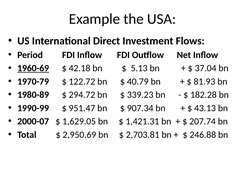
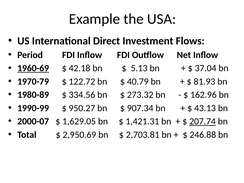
294.72: 294.72 -> 334.56 (82, 95)
339.23: 339.23 -> 273.32 (140, 95)
182.28: 182.28 -> 162.96 (203, 95)
951.47: 951.47 -> 950.27 (82, 108)
207.74 underline: none -> present (203, 121)
